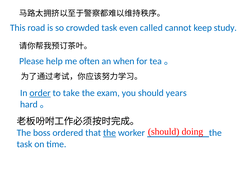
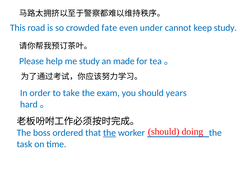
crowded task: task -> fate (109, 28)
called: called -> under (151, 28)
me often: often -> study (89, 61)
when: when -> made (124, 61)
order underline: present -> none (40, 93)
